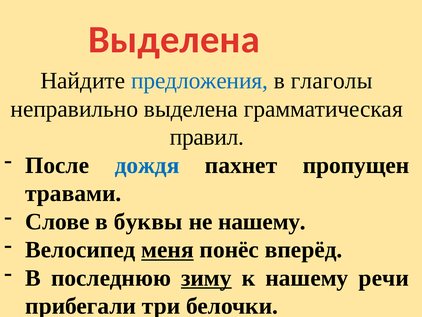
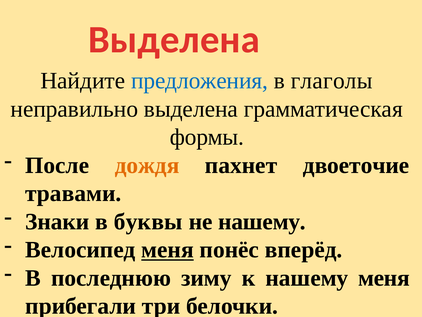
правил: правил -> формы (207, 137)
дождя colour: blue -> orange (147, 165)
пропущен: пропущен -> двоеточие (356, 165)
Слове: Слове -> Знаки (57, 221)
зиму underline: present -> none (206, 278)
нашему речи: речи -> меня (384, 278)
